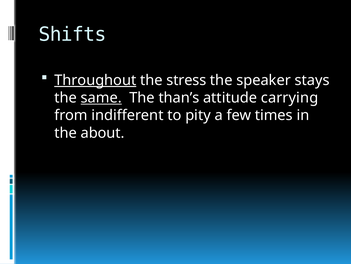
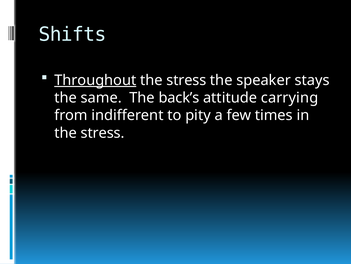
same underline: present -> none (101, 98)
than’s: than’s -> back’s (179, 98)
about: about -> stress (103, 133)
